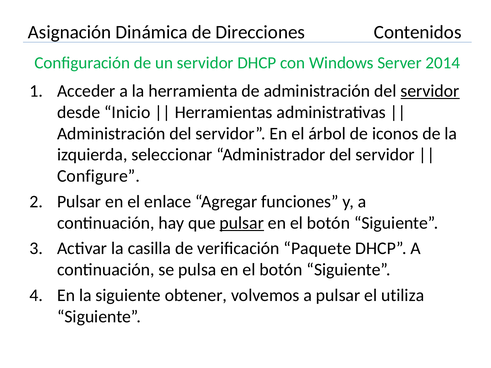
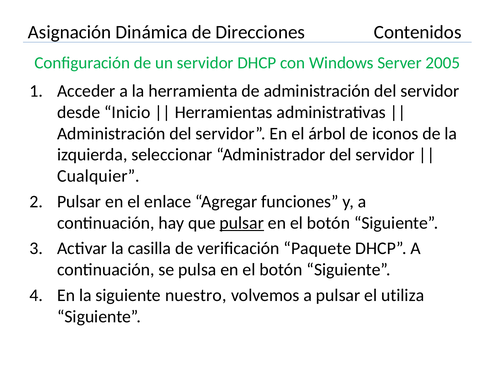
2014: 2014 -> 2005 (443, 63)
servidor underline: present -> none (430, 91)
Configure: Configure -> Cualquier (98, 176)
obtener: obtener -> nuestro (196, 296)
